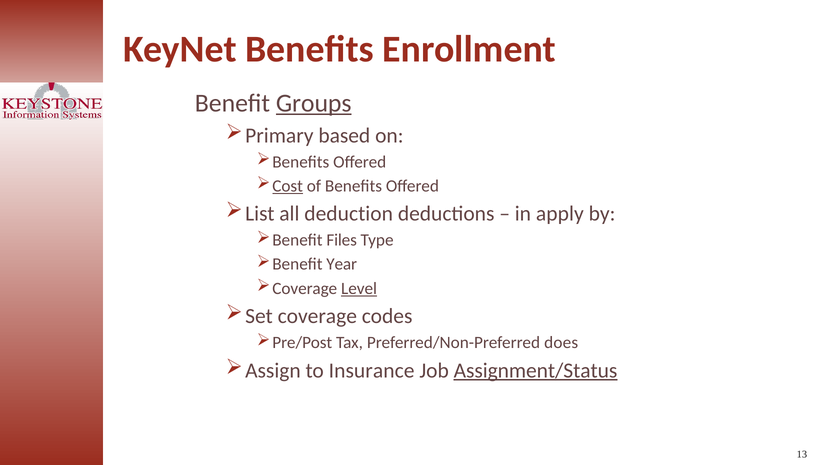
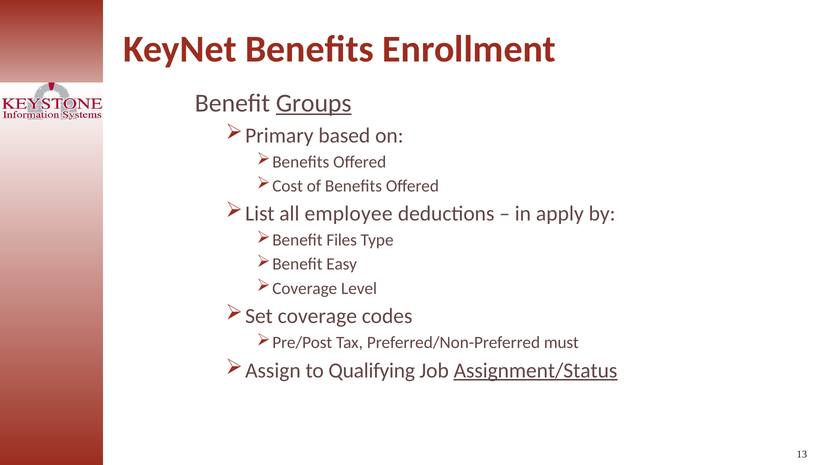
Cost underline: present -> none (288, 186)
deduction: deduction -> employee (349, 214)
Year: Year -> Easy (342, 264)
Level underline: present -> none (359, 288)
does: does -> must (561, 342)
Insurance: Insurance -> Qualifying (372, 370)
